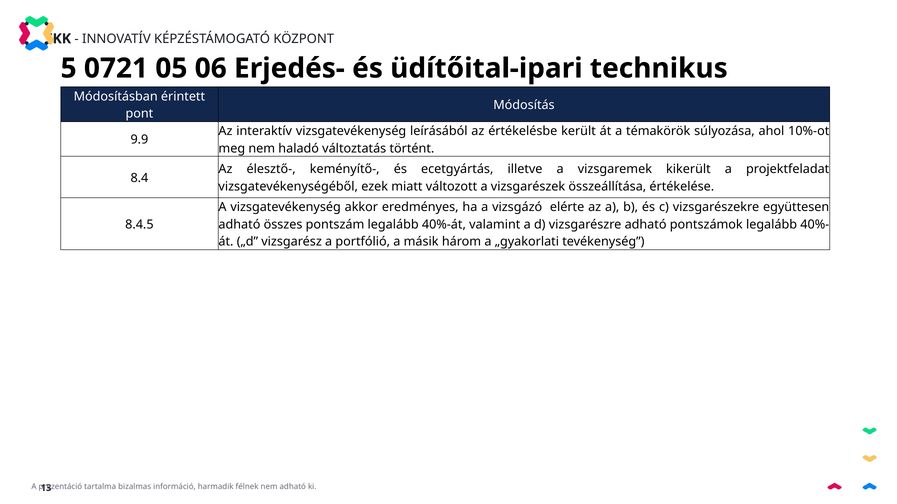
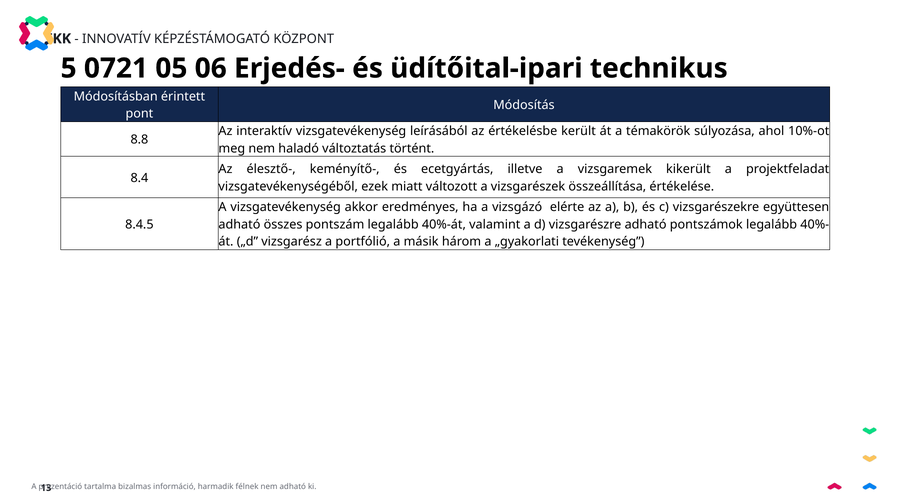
9.9: 9.9 -> 8.8 (139, 140)
